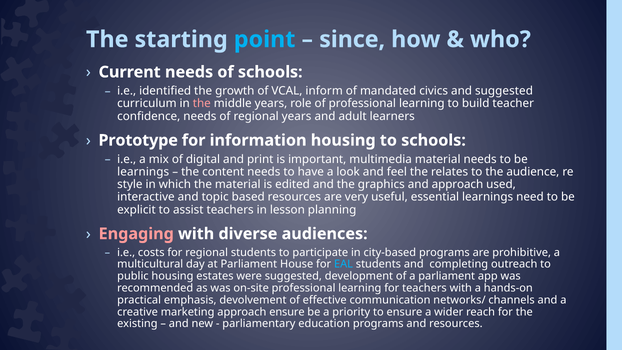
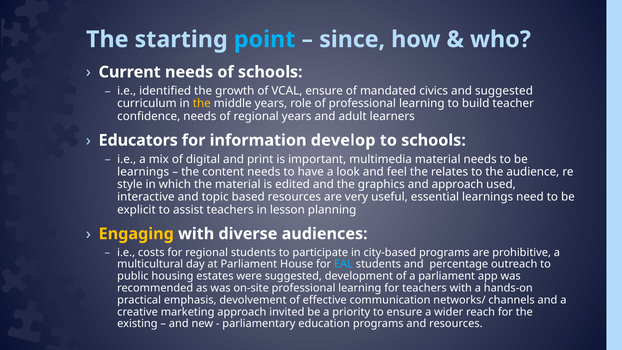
VCAL inform: inform -> ensure (324, 91)
the colour: pink -> yellow (202, 104)
Prototype: Prototype -> Educators (138, 140)
information housing: housing -> develop (343, 140)
Engaging colour: pink -> yellow (136, 234)
completing: completing -> percentage (459, 264)
approach ensure: ensure -> invited (287, 312)
